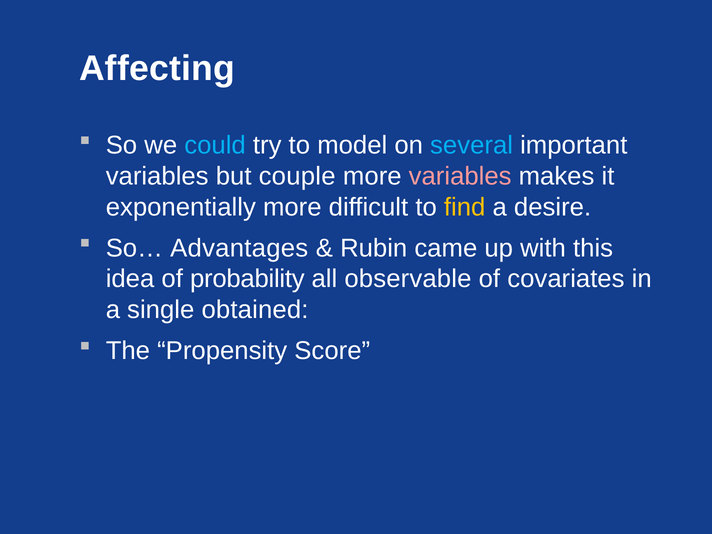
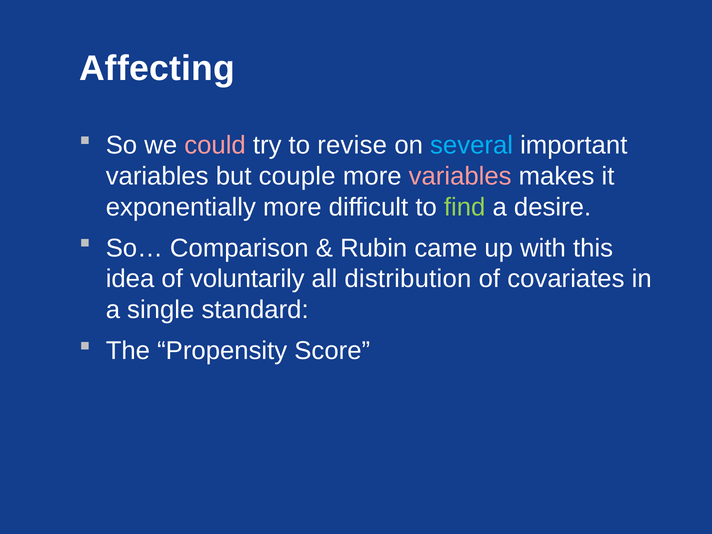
could colour: light blue -> pink (215, 145)
model: model -> revise (352, 145)
find colour: yellow -> light green (465, 207)
Advantages: Advantages -> Comparison (239, 248)
probability: probability -> voluntarily (247, 279)
observable: observable -> distribution (408, 279)
obtained: obtained -> standard (255, 310)
